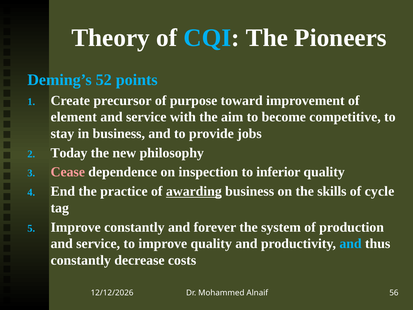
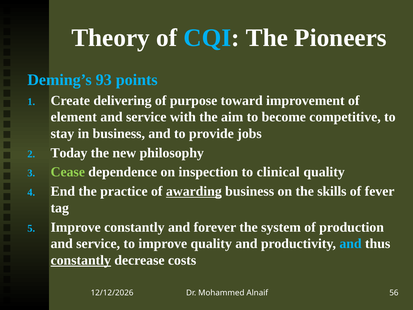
52: 52 -> 93 (104, 80)
precursor: precursor -> delivering (123, 100)
Cease colour: pink -> light green (68, 172)
inferior: inferior -> clinical (278, 172)
cycle: cycle -> fever (380, 191)
constantly underline: none -> present (81, 260)
